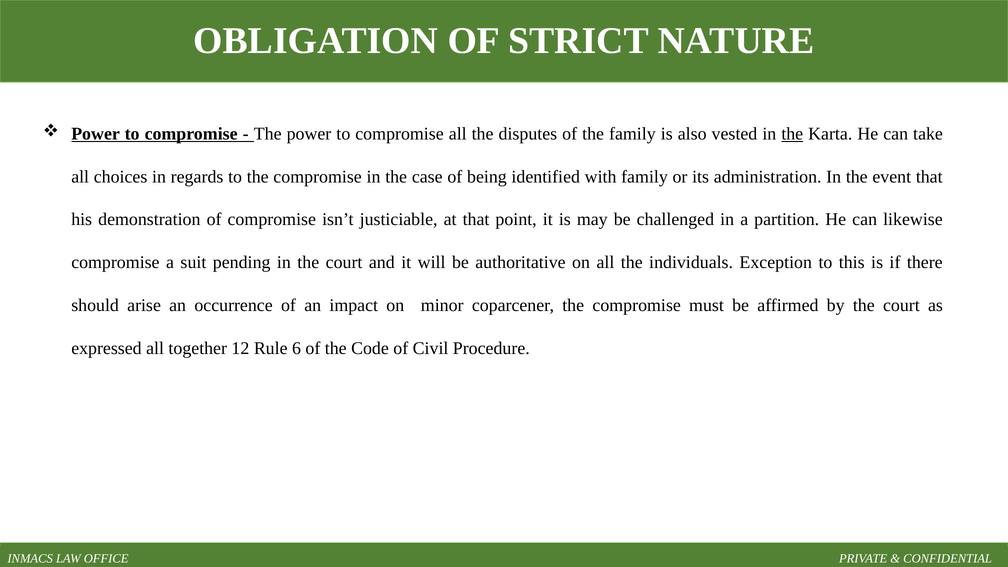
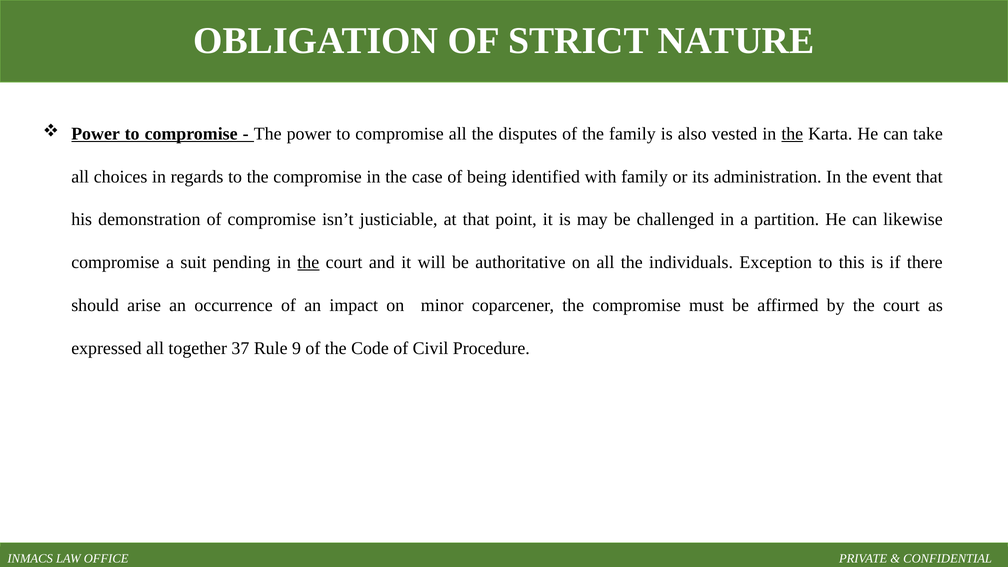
the underline: none -> present (308, 262)
12: 12 -> 37 (240, 348)
6: 6 -> 9 (296, 348)
